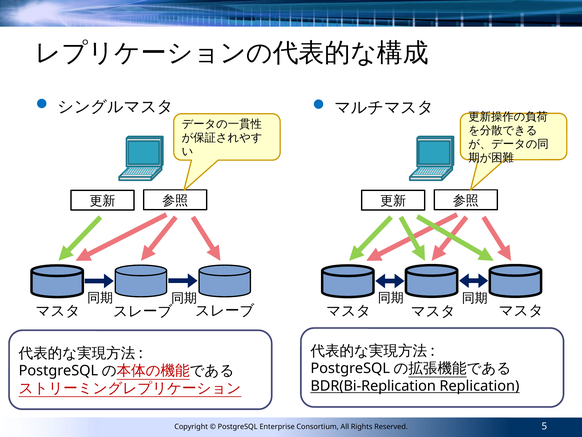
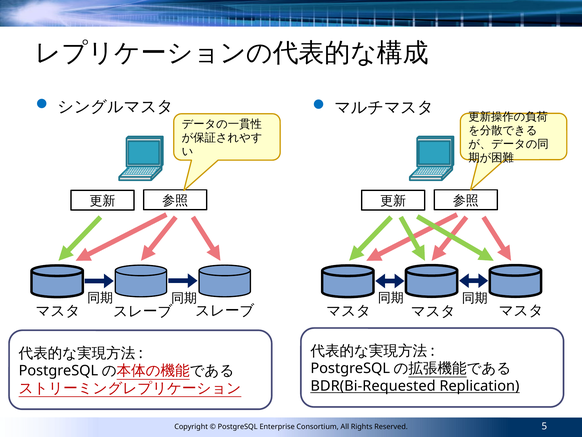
BDR(Bi-Replication: BDR(Bi-Replication -> BDR(Bi-Requested (373, 386)
